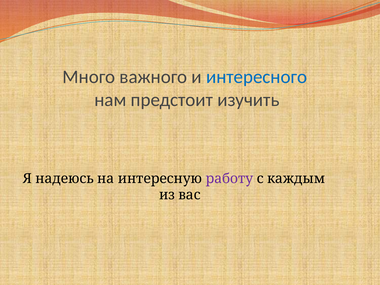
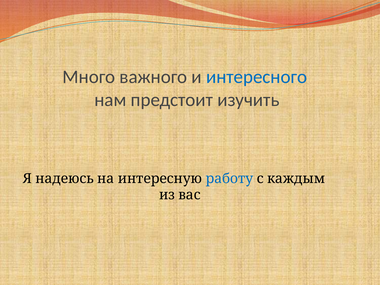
работу colour: purple -> blue (229, 178)
